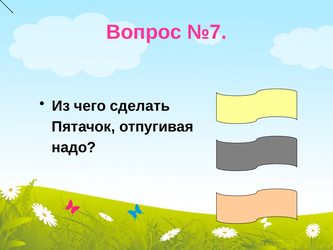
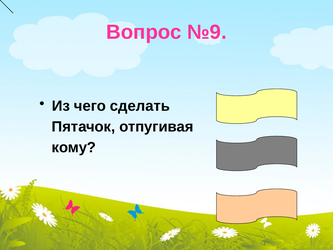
№7: №7 -> №9 (207, 32)
надо: надо -> кому (74, 147)
